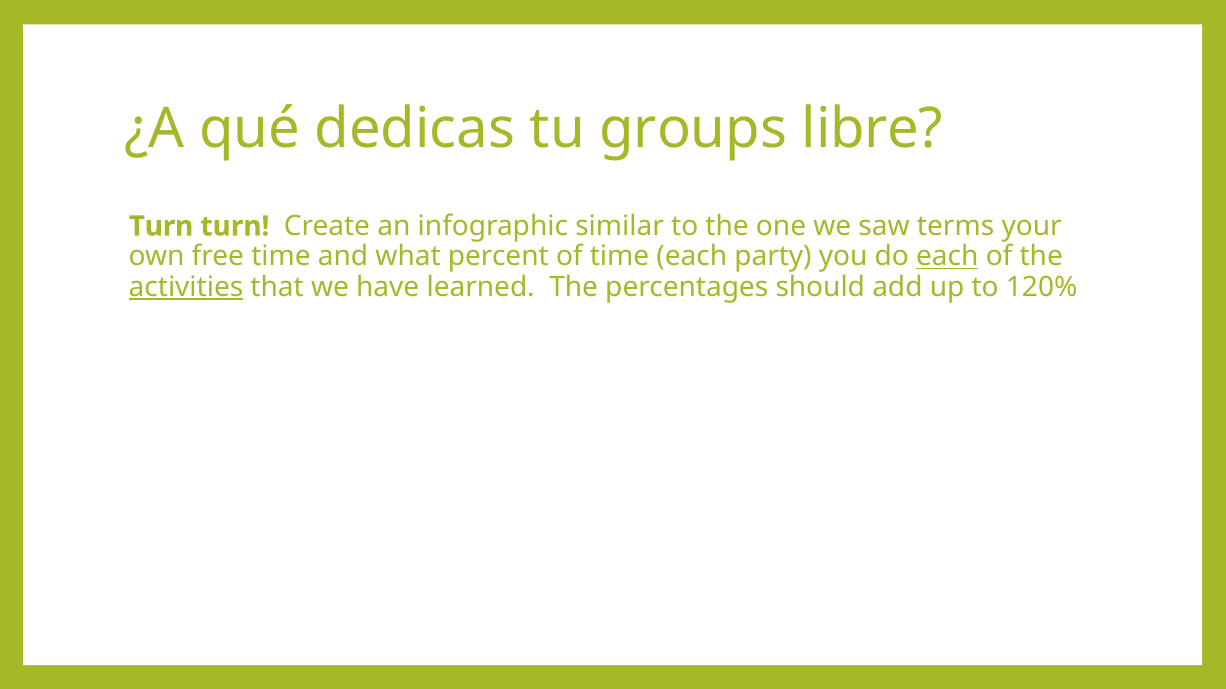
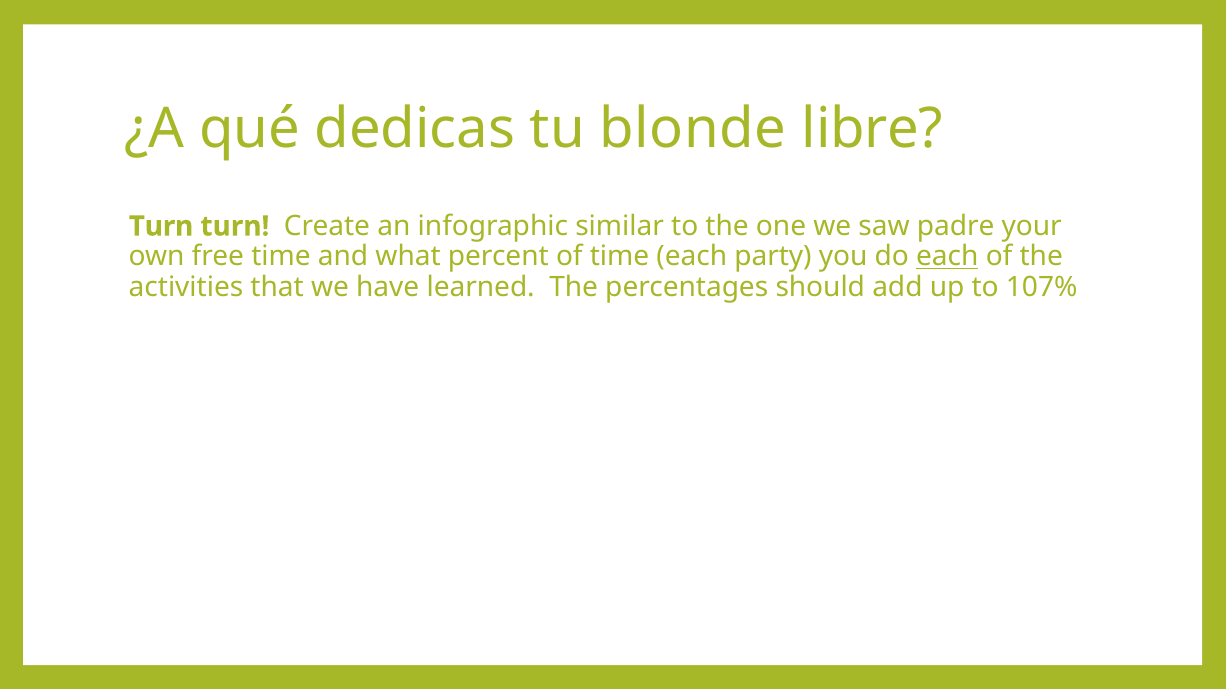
groups: groups -> blonde (693, 129)
terms: terms -> padre (956, 226)
activities underline: present -> none (186, 287)
120%: 120% -> 107% (1042, 287)
